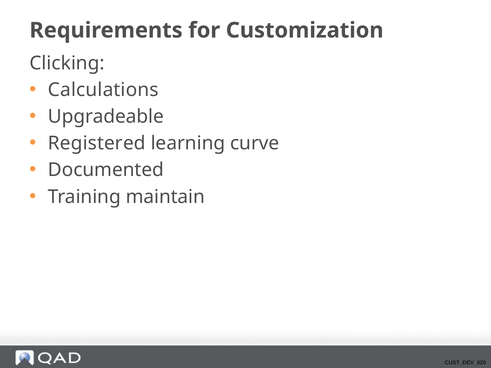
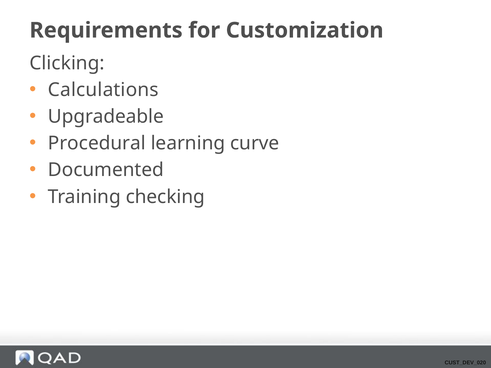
Registered: Registered -> Procedural (97, 143)
maintain: maintain -> checking (165, 197)
